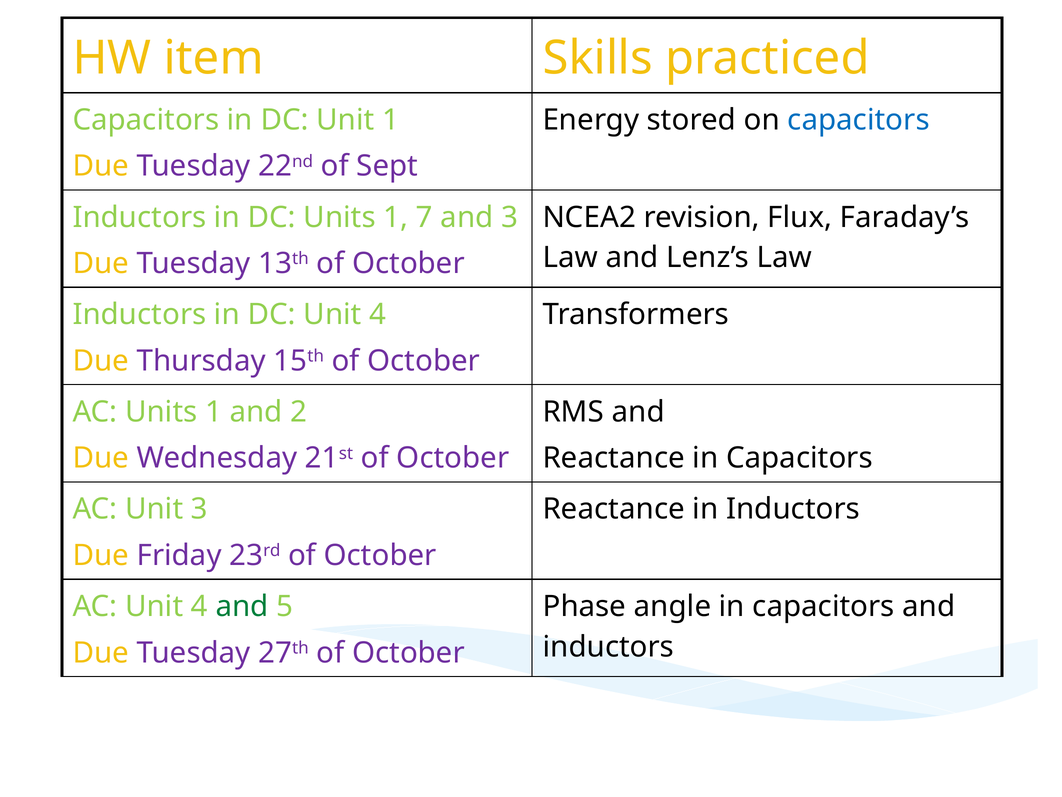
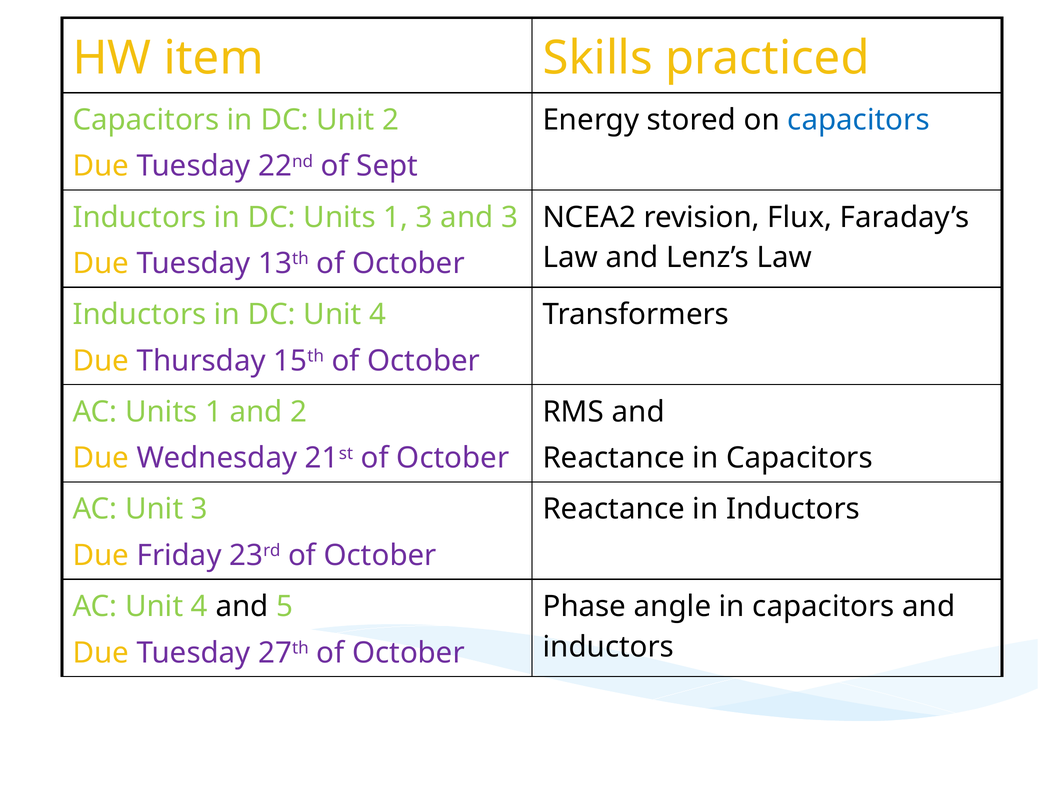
Unit 1: 1 -> 2 (391, 120)
1 7: 7 -> 3 (424, 217)
and colour: green -> black (242, 606)
